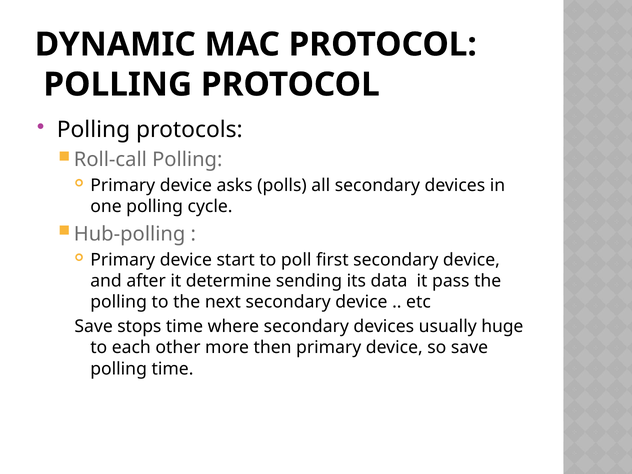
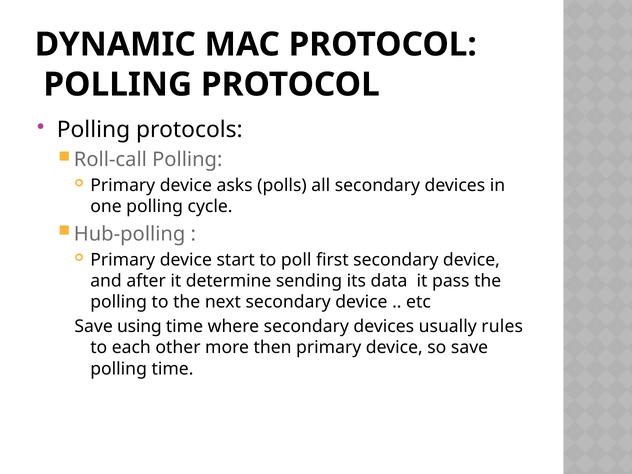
stops: stops -> using (139, 327)
huge: huge -> rules (502, 327)
